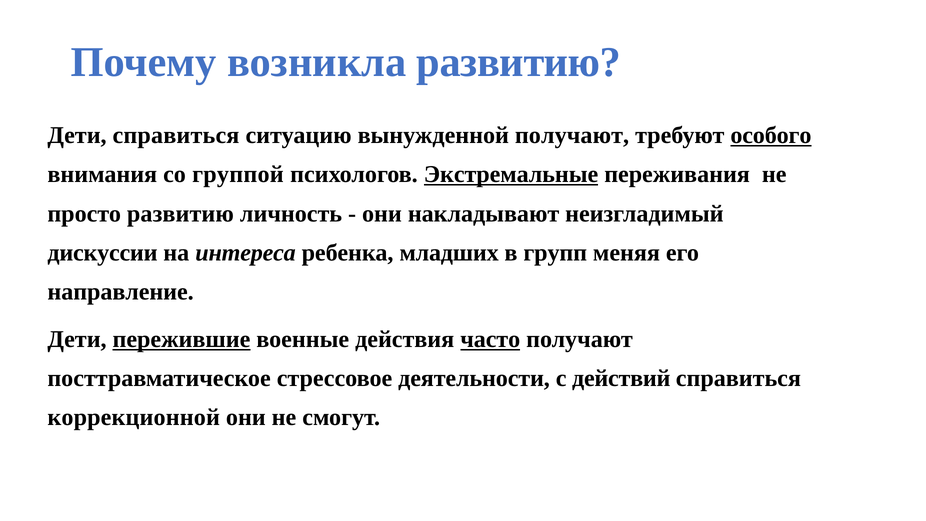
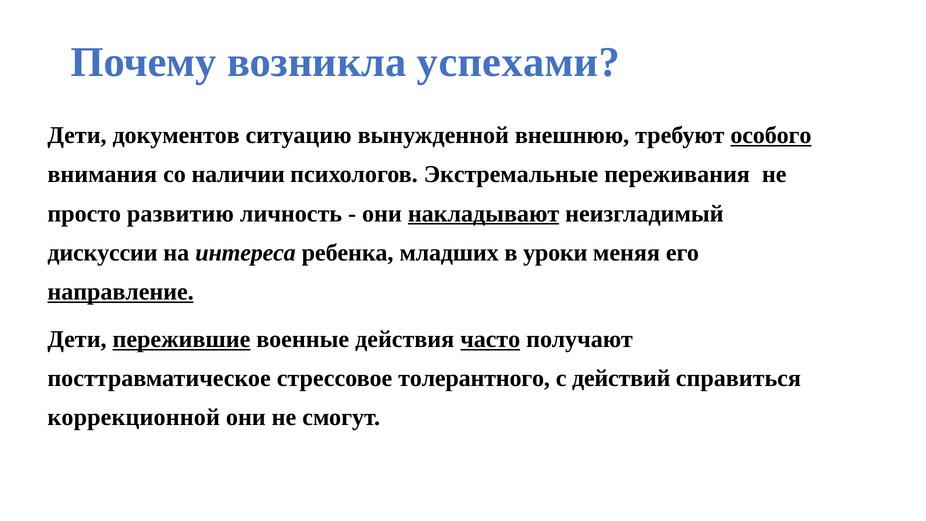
возникла развитию: развитию -> успехами (518, 62)
Дети справиться: справиться -> документов (176, 135)
вынужденной получают: получают -> внешнюю (572, 135)
группой: группой -> наличии (238, 174)
Экстремальные underline: present -> none (511, 174)
накладывают underline: none -> present (484, 214)
групп: групп -> уроки (555, 253)
направление underline: none -> present (121, 292)
деятельности: деятельности -> толерантного (474, 378)
